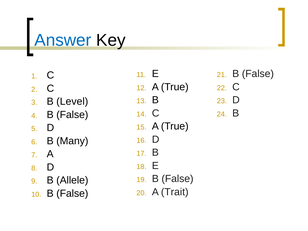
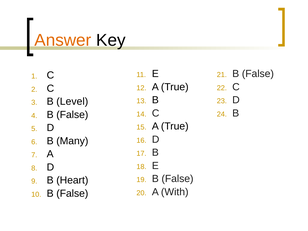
Answer colour: blue -> orange (63, 40)
Allele: Allele -> Heart (72, 180)
Trait: Trait -> With (175, 192)
